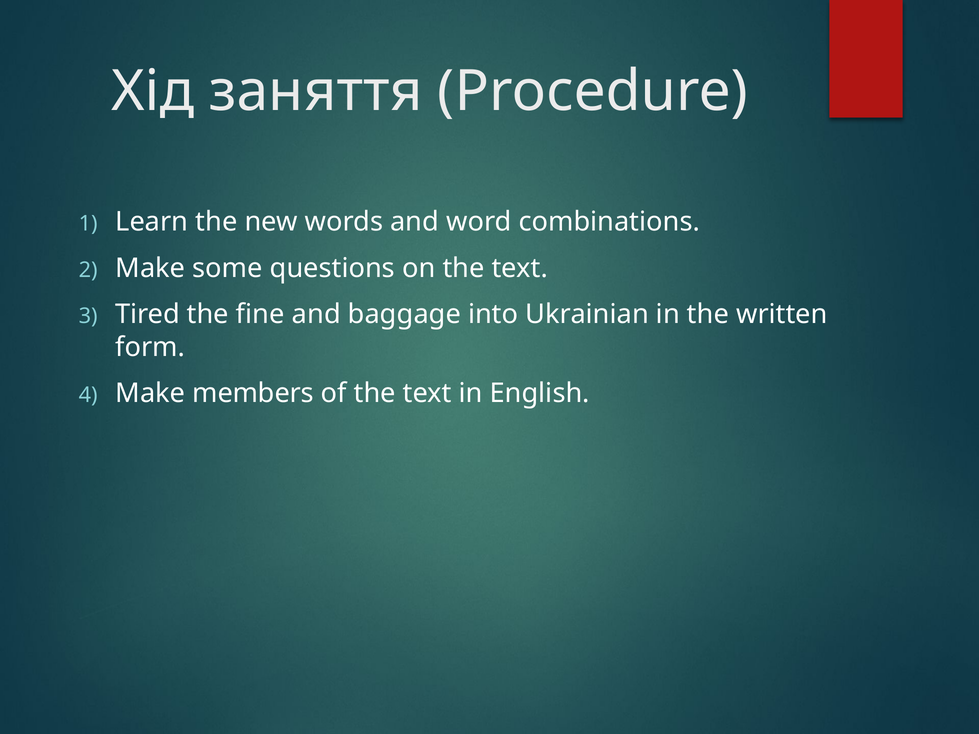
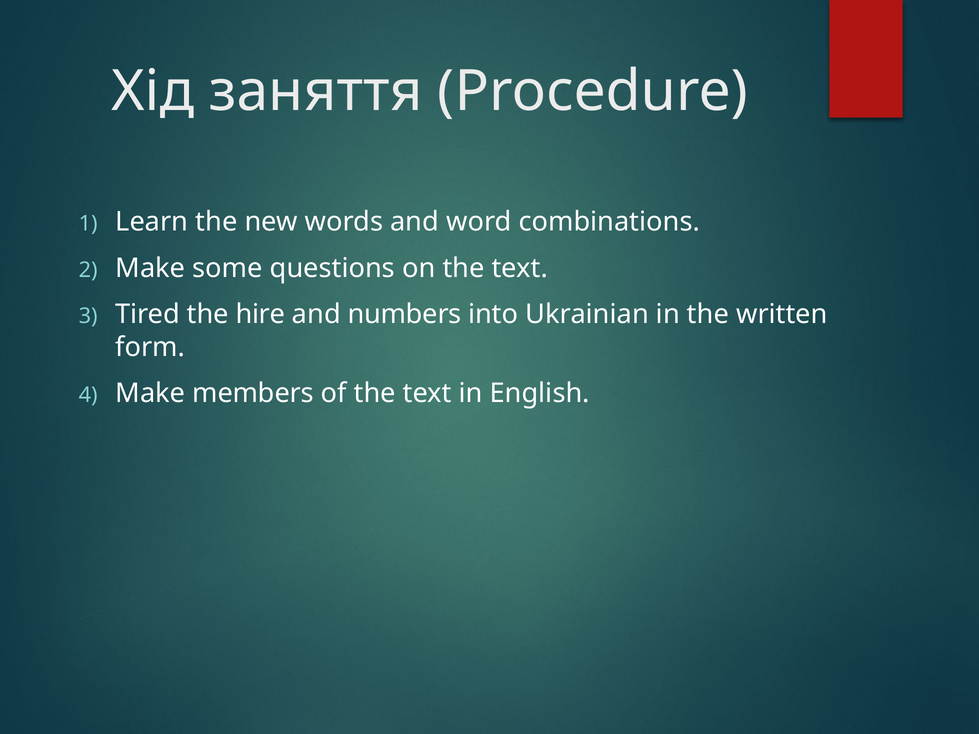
fine: fine -> hire (260, 315)
baggage: baggage -> numbers (405, 315)
